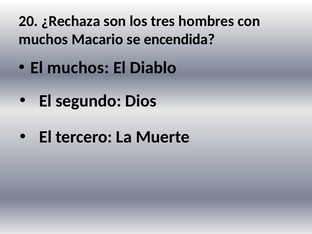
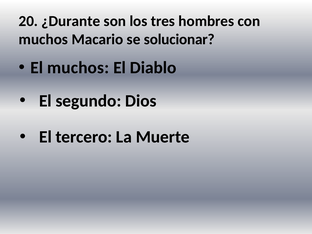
¿Rechaza: ¿Rechaza -> ¿Durante (71, 21)
encendida: encendida -> solucionar (179, 39)
